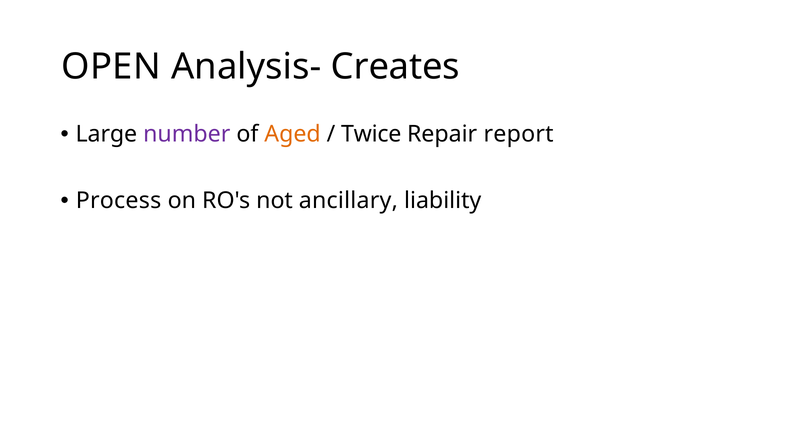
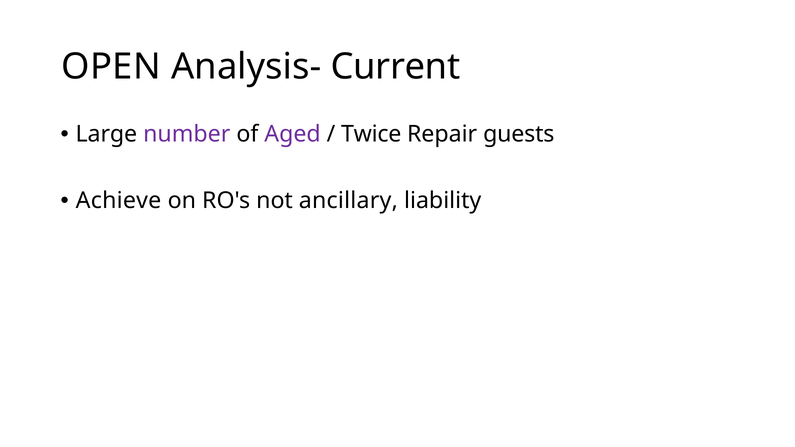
Creates: Creates -> Current (395, 67)
Aged colour: orange -> purple (293, 134)
report: report -> guests (519, 134)
Process: Process -> Achieve (119, 201)
